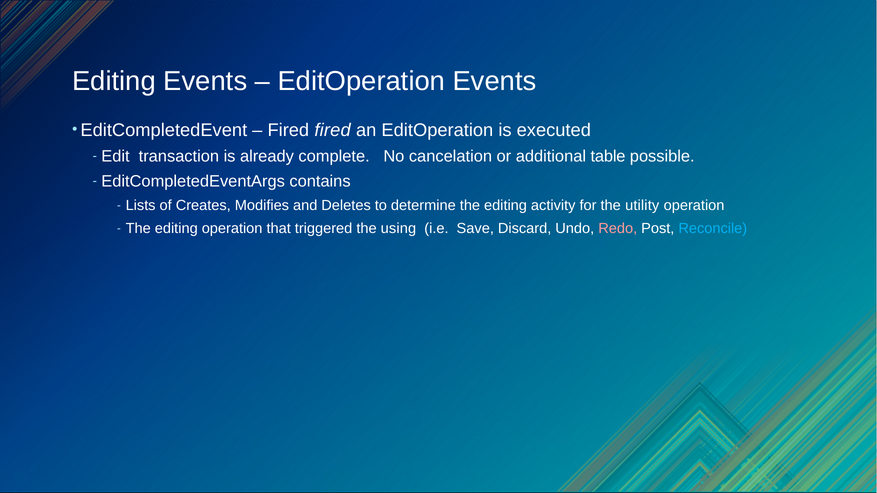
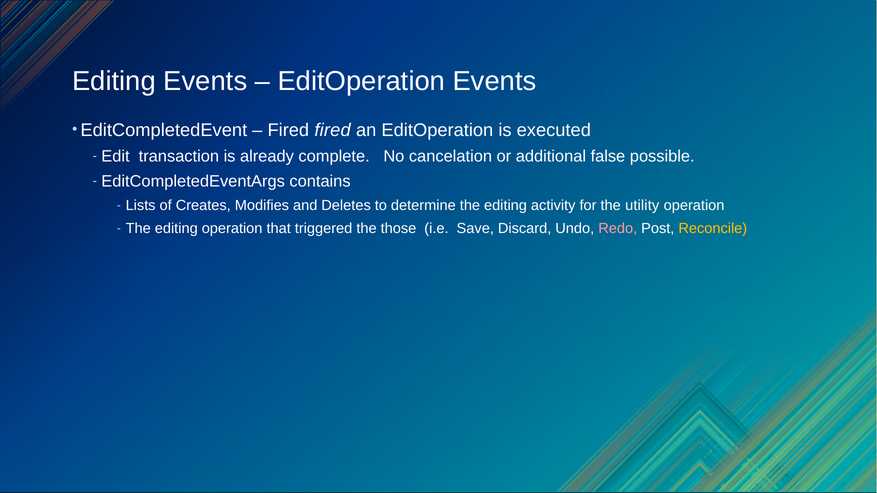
table: table -> false (608, 156)
using: using -> those (398, 229)
Reconcile colour: light blue -> yellow (713, 229)
